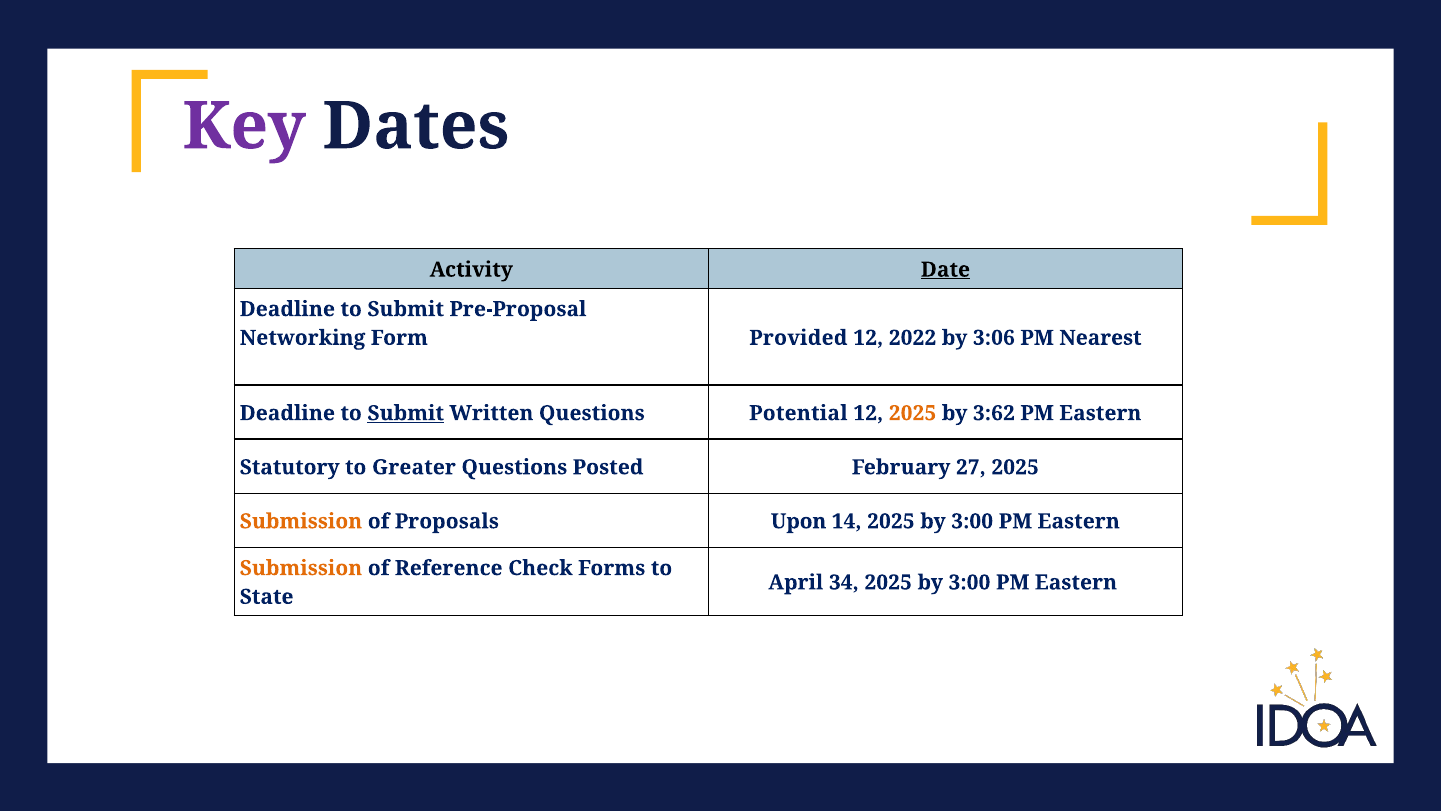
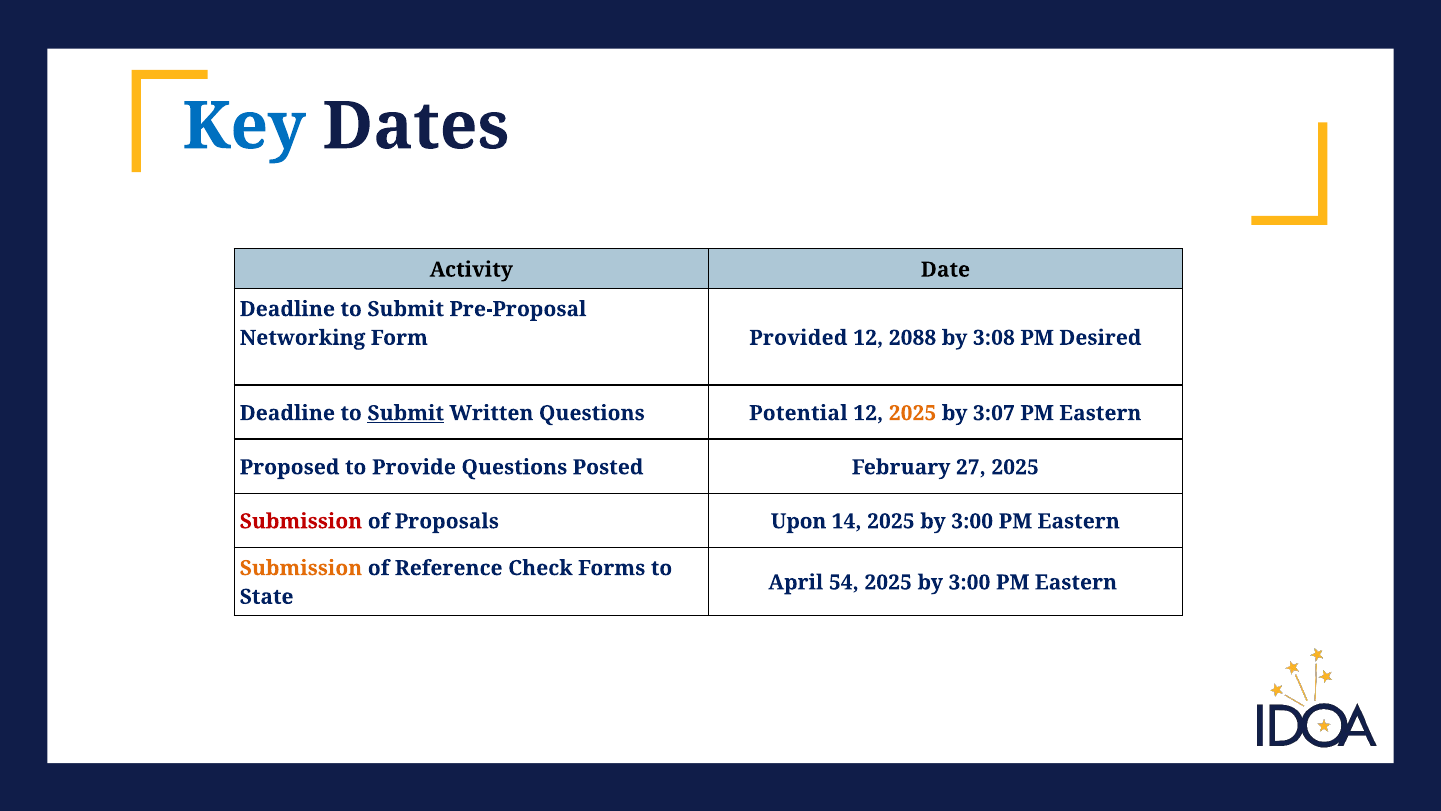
Key colour: purple -> blue (244, 126)
Date underline: present -> none (945, 270)
2022: 2022 -> 2088 (913, 338)
3:06: 3:06 -> 3:08 (994, 338)
Nearest: Nearest -> Desired (1100, 338)
3:62: 3:62 -> 3:07 (994, 413)
Statutory: Statutory -> Proposed (290, 467)
Greater: Greater -> Provide (414, 467)
Submission colour: orange -> red (301, 521)
34: 34 -> 54 (844, 582)
